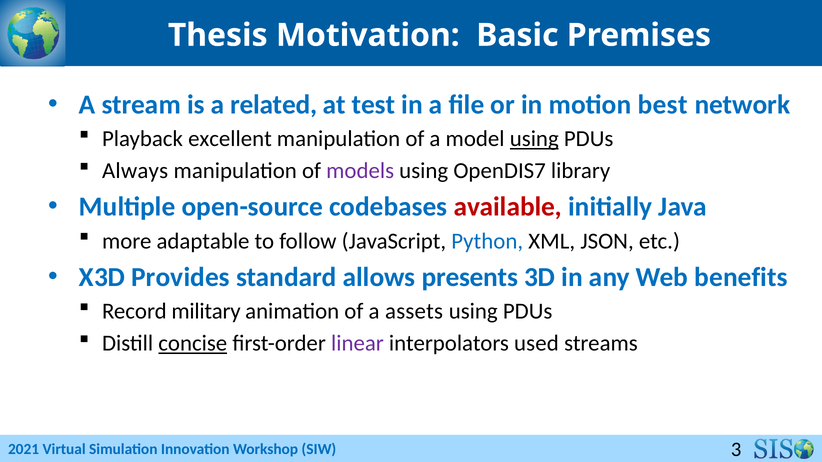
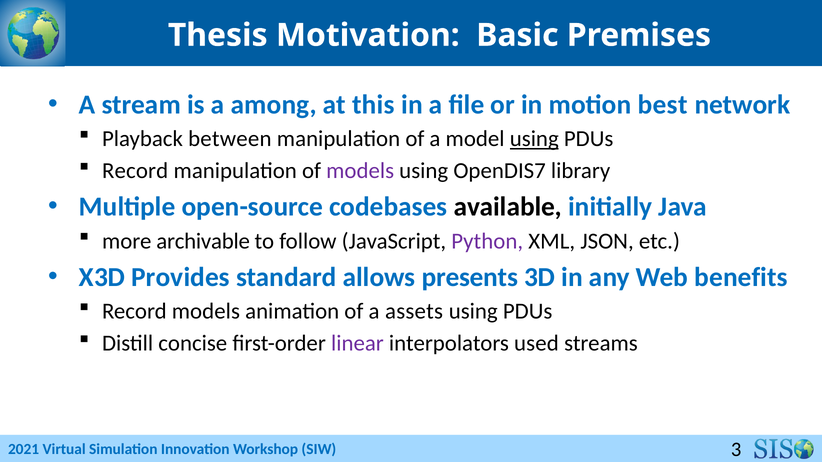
related: related -> among (274, 105)
test: test -> this (373, 105)
excellent: excellent -> between (230, 139)
Always: Always -> Record (135, 171)
available colour: red -> black (508, 207)
adaptable: adaptable -> archivable (203, 241)
Python colour: blue -> purple (487, 241)
Record military: military -> models (206, 312)
concise underline: present -> none (193, 344)
